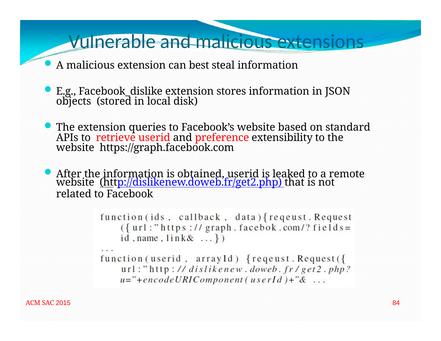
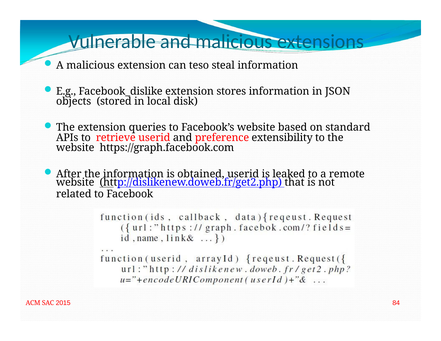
best: best -> teso (199, 65)
